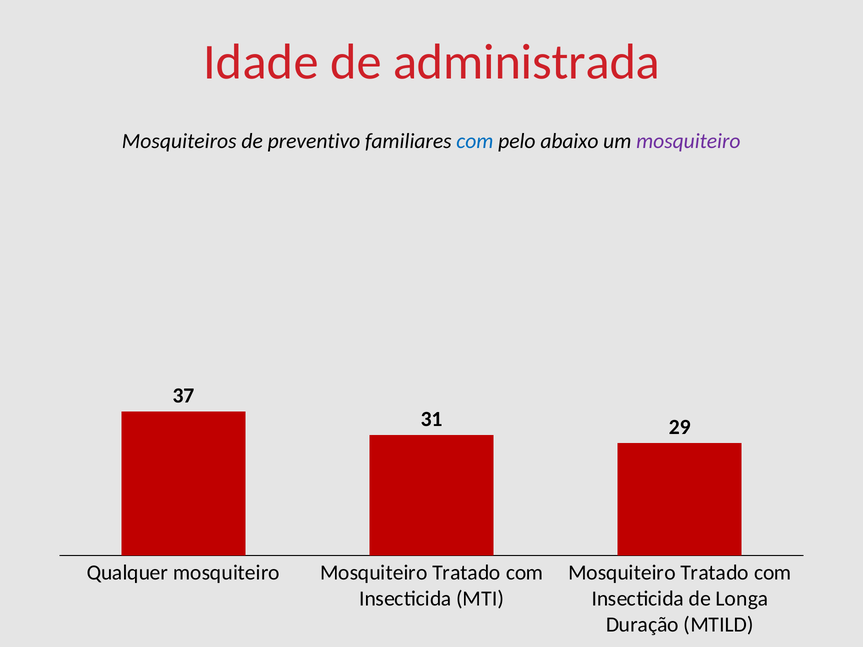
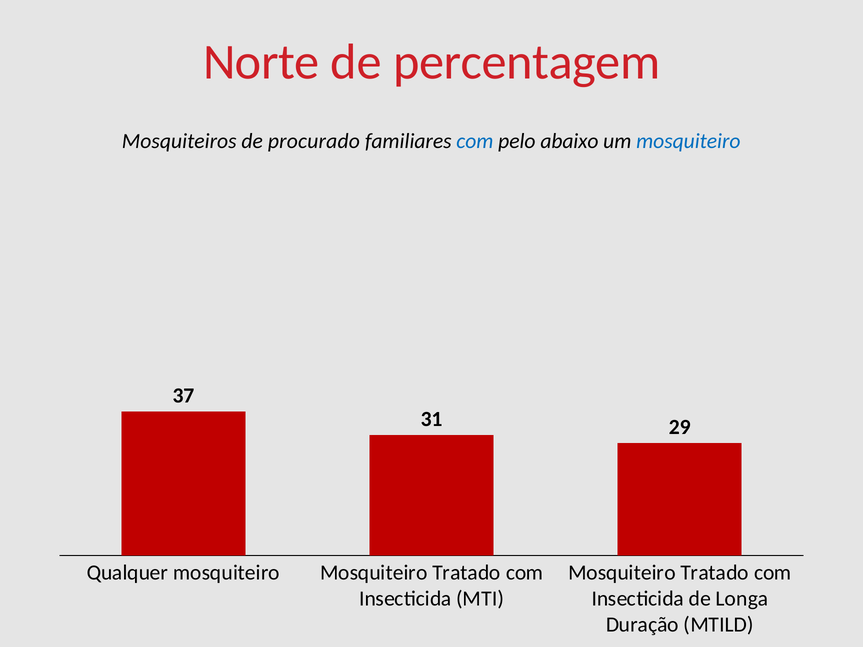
Idade: Idade -> Norte (261, 62)
administrada: administrada -> percentagem (527, 62)
preventivo: preventivo -> procurado (314, 141)
mosquiteiro colour: purple -> blue (688, 141)
